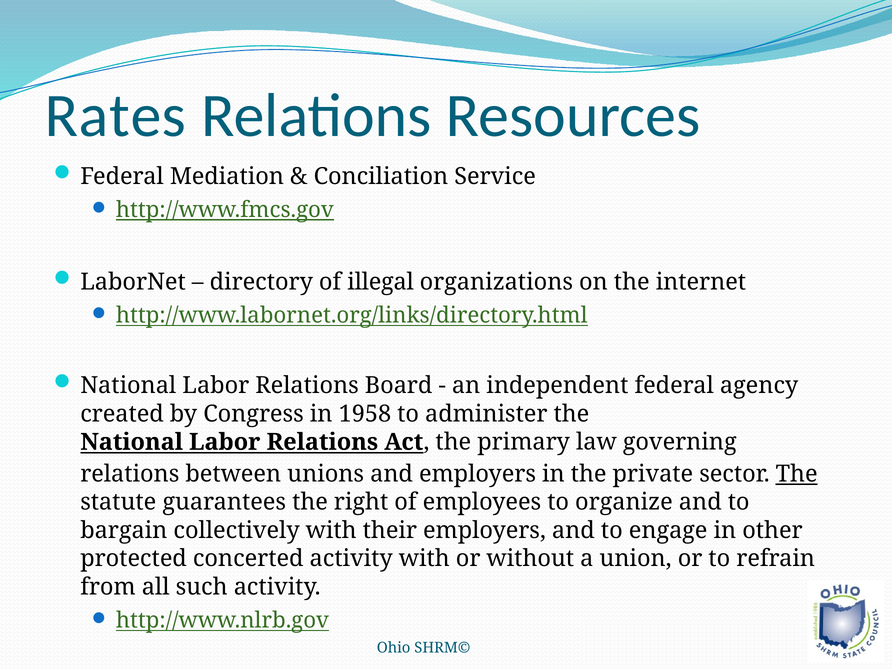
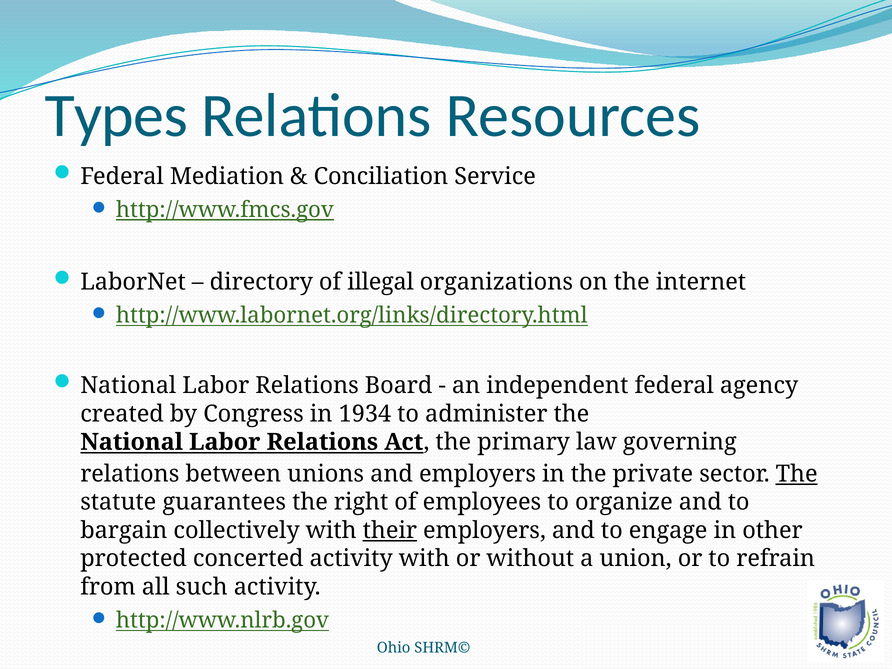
Rates: Rates -> Types (116, 116)
1958: 1958 -> 1934 (365, 414)
their underline: none -> present (390, 530)
